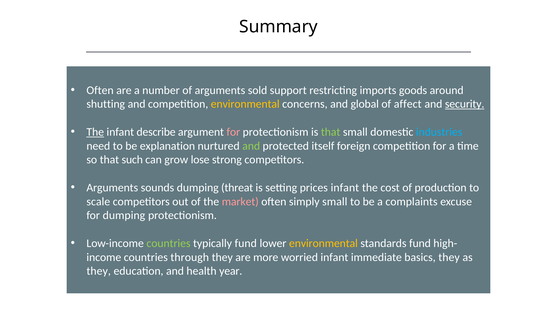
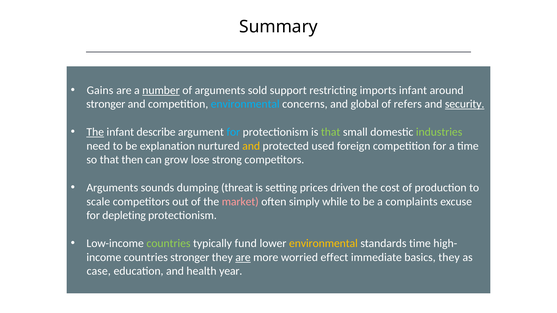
Often: Often -> Gains (100, 90)
number underline: none -> present (161, 90)
imports goods: goods -> infant (413, 90)
shutting: shutting -> stronger (106, 104)
environmental colour: yellow -> light blue (245, 104)
affect: affect -> refers (408, 104)
for colour: pink -> light blue (233, 132)
industries colour: light blue -> light green (439, 132)
and colour: light green -> yellow (251, 146)
itself: itself -> used (323, 146)
such: such -> then (132, 160)
prices infant: infant -> driven (345, 188)
simply small: small -> while (335, 202)
for dumping: dumping -> depleting (124, 216)
standards fund: fund -> time (420, 244)
countries through: through -> stronger (190, 257)
are underline: none -> present (243, 257)
worried infant: infant -> effect (334, 257)
they: they -> case (99, 271)
